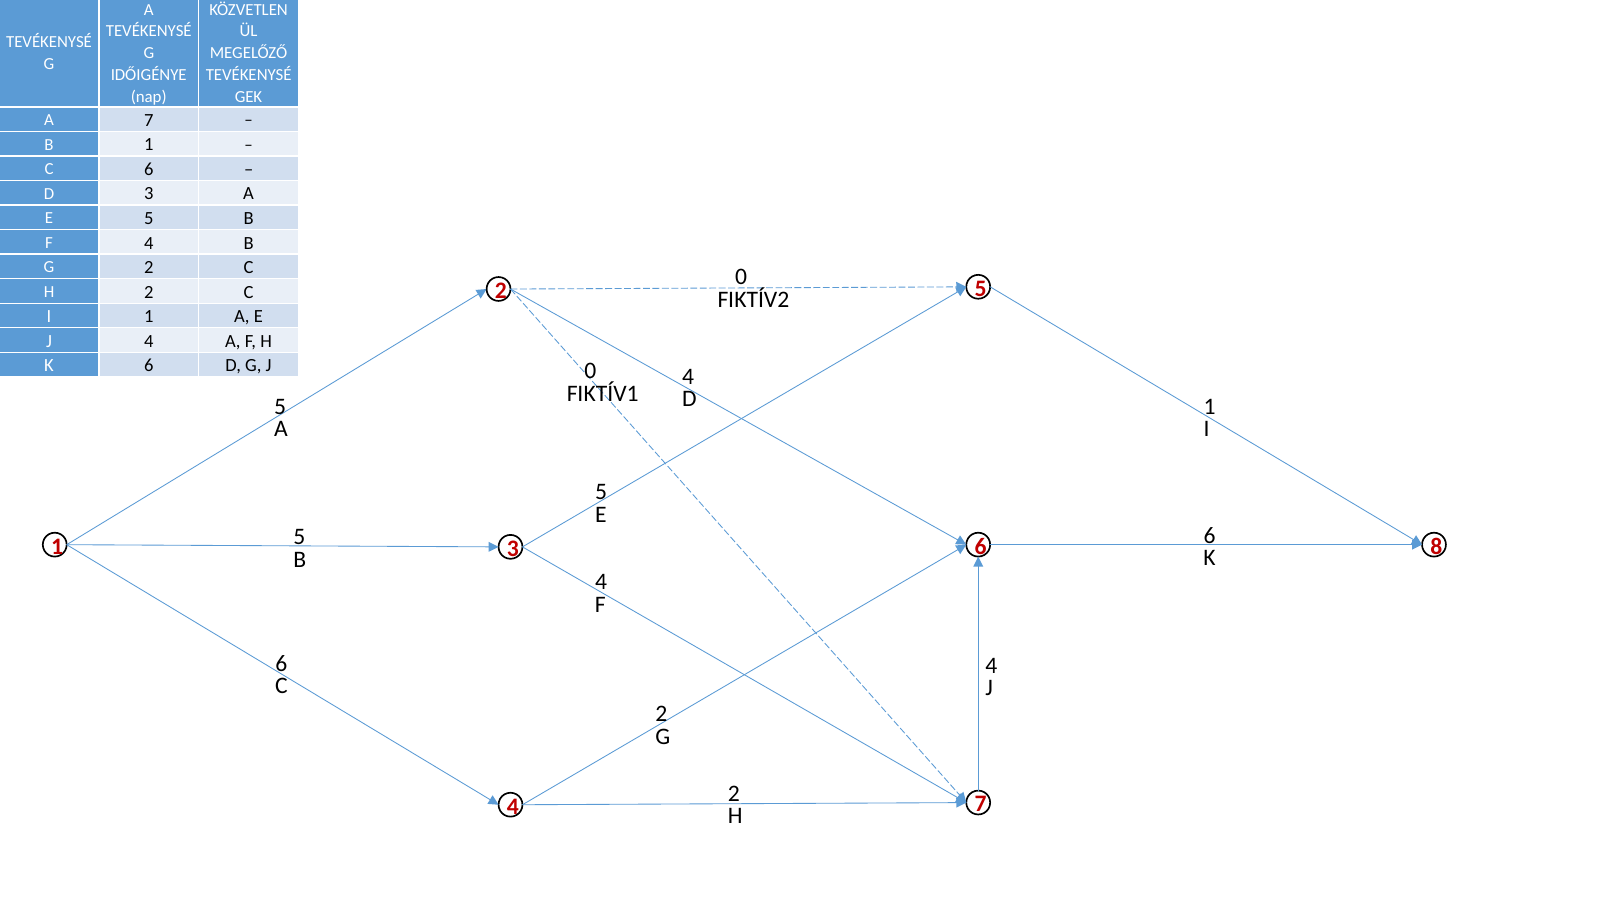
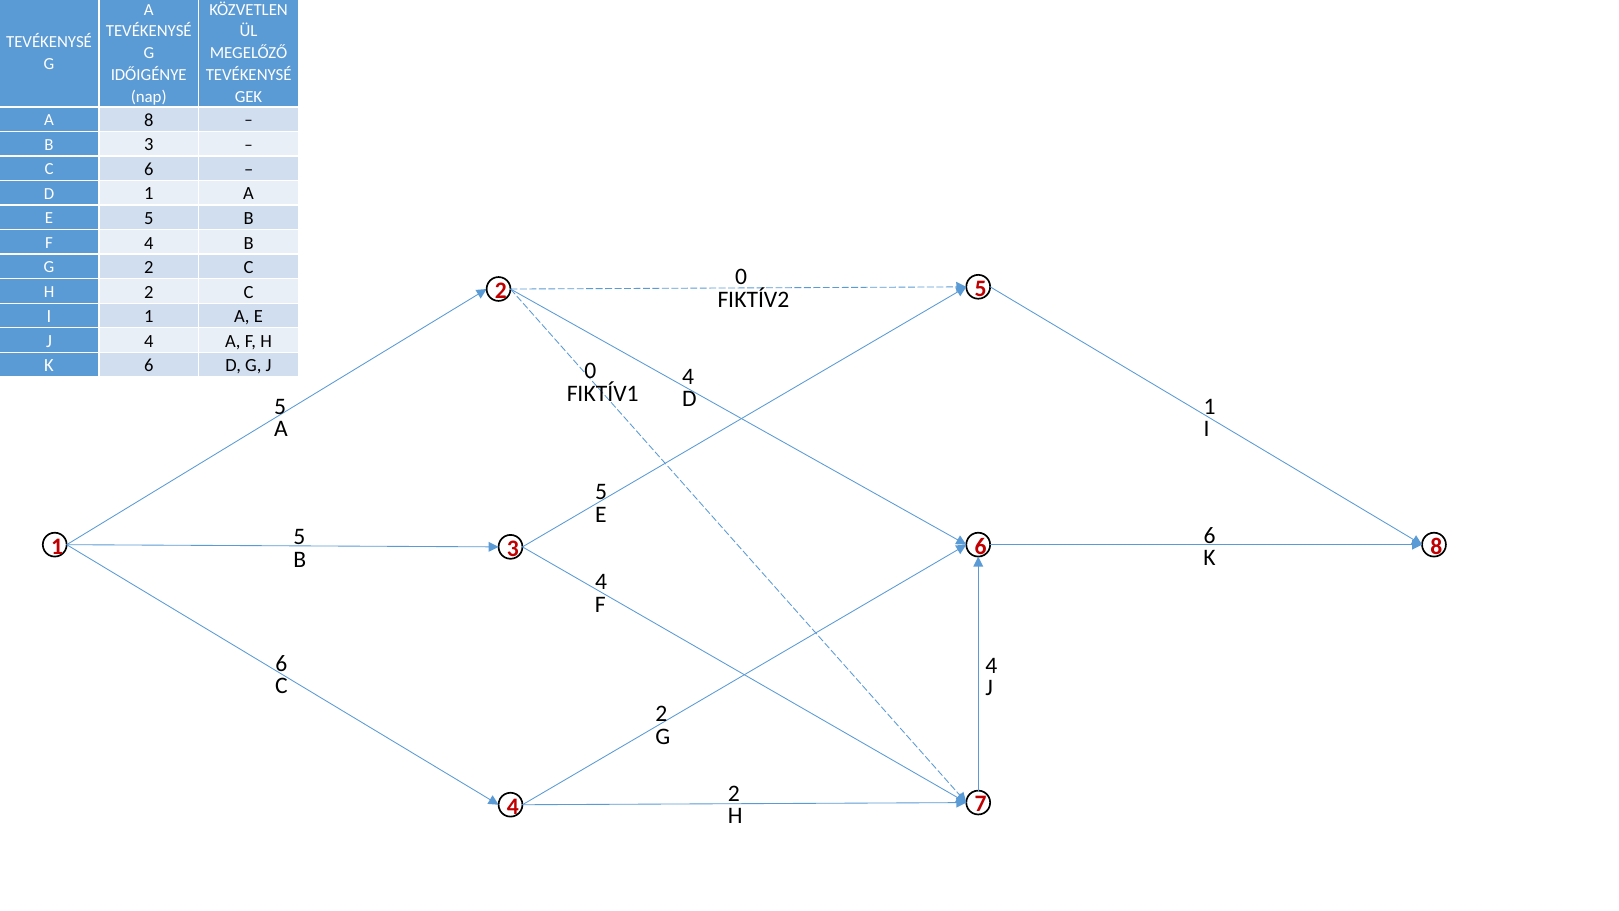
A 7: 7 -> 8 (149, 120)
B 1: 1 -> 3 (149, 145)
D 3: 3 -> 1 (149, 194)
